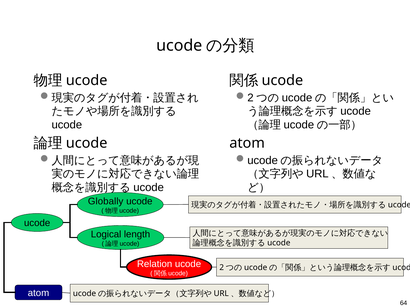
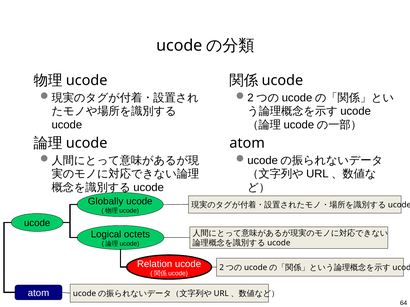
length: length -> octets (137, 235)
